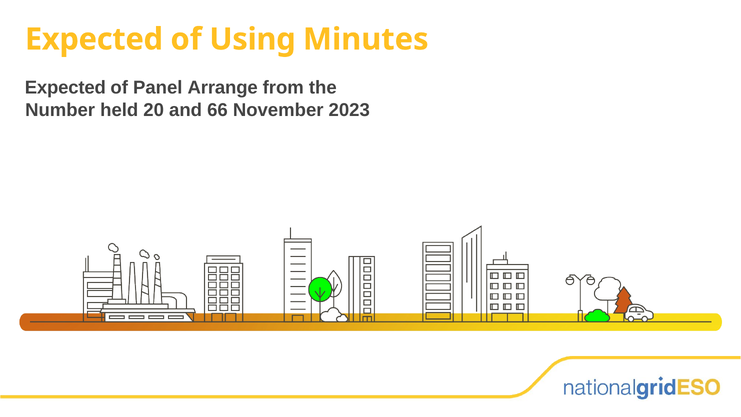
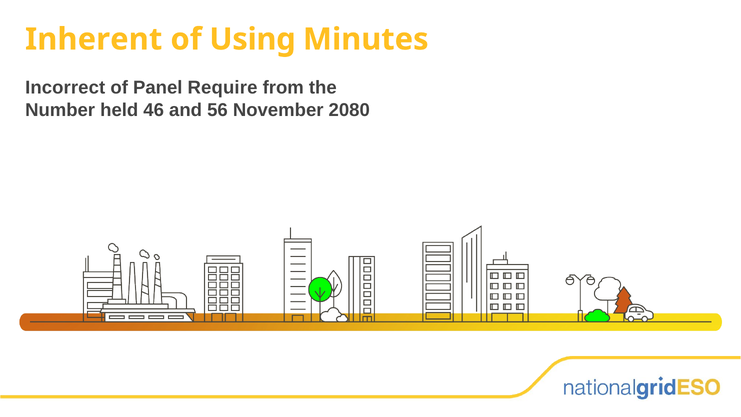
Expected: Expected -> Inherent (94, 39)
Expected: Expected -> Incorrect (65, 88)
Arrange: Arrange -> Require (223, 88)
20: 20 -> 46 (154, 110)
66: 66 -> 56 (217, 110)
2023: 2023 -> 2080 (349, 110)
